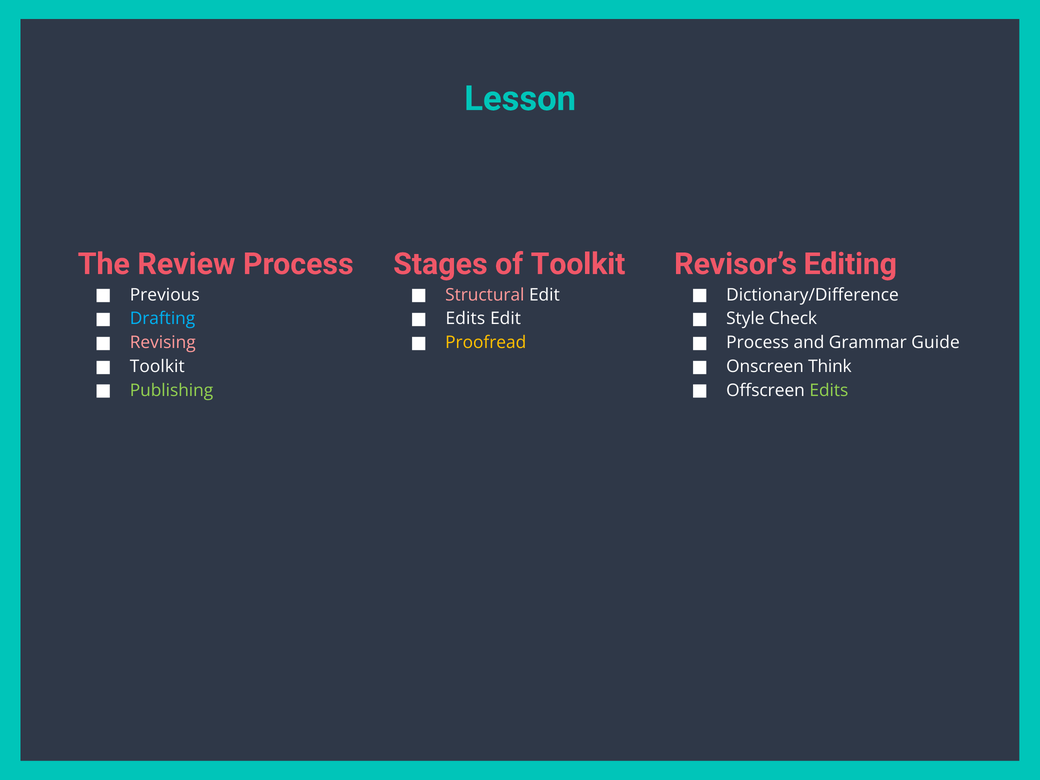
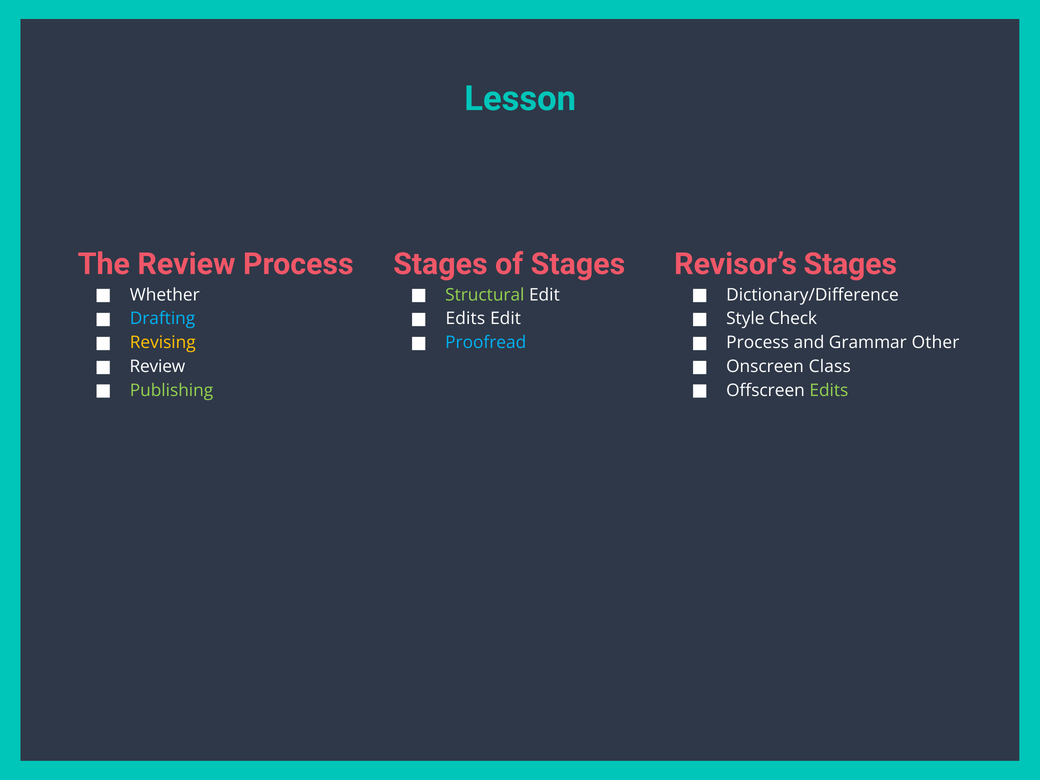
of Toolkit: Toolkit -> Stages (578, 264)
Revisor’s Editing: Editing -> Stages (850, 264)
Previous: Previous -> Whether (165, 295)
Structural colour: pink -> light green (485, 295)
Revising colour: pink -> yellow (163, 343)
Proofread colour: yellow -> light blue (486, 343)
Guide: Guide -> Other (936, 343)
Toolkit: Toolkit -> Review (157, 367)
Think: Think -> Class (830, 367)
